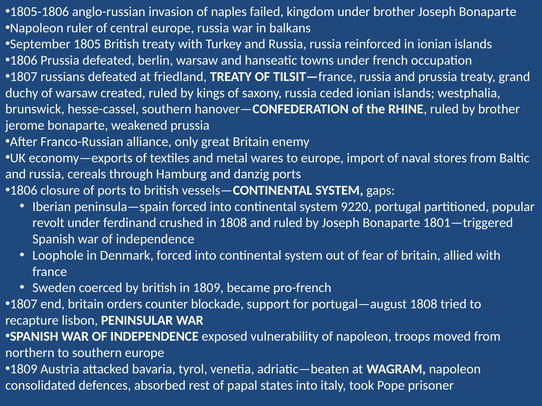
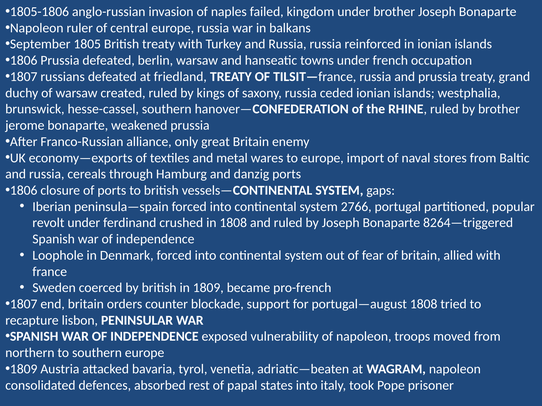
9220: 9220 -> 2766 (356, 207)
1801—triggered: 1801—triggered -> 8264—triggered (468, 223)
